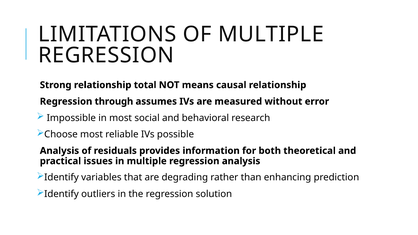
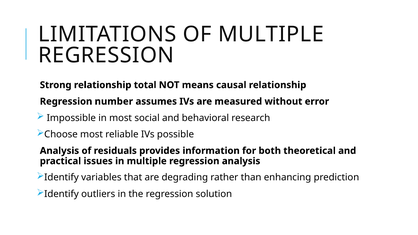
through: through -> number (114, 101)
